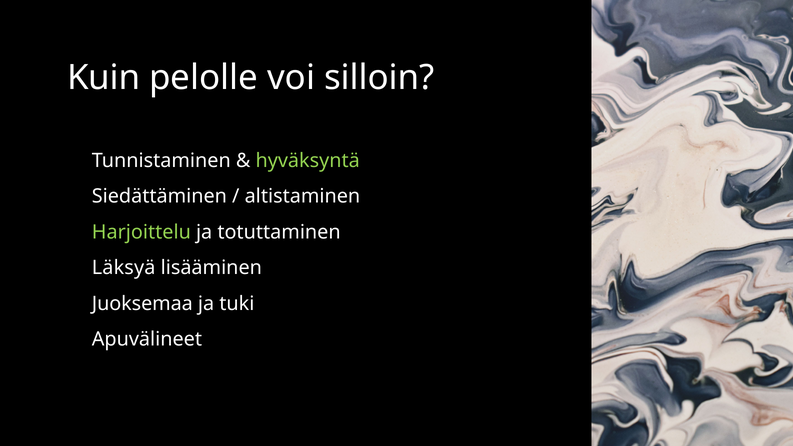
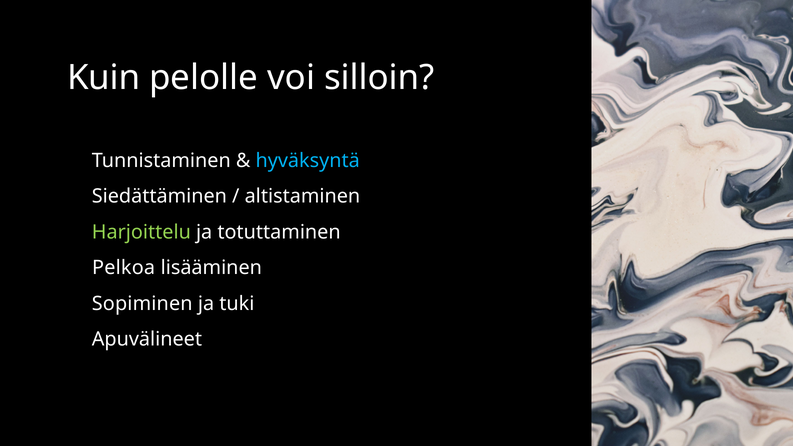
hyväksyntä colour: light green -> light blue (308, 161)
Läksyä: Läksyä -> Pelkoa (124, 268)
Juoksemaa: Juoksemaa -> Sopiminen (142, 304)
